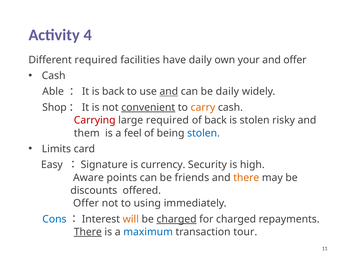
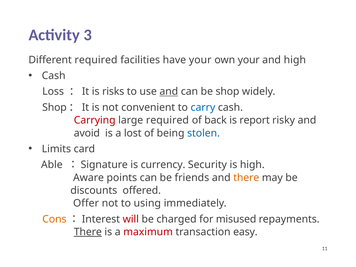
4: 4 -> 3 (88, 35)
have daily: daily -> your (200, 60)
and offer: offer -> high (295, 60)
Able: Able -> Loss (53, 92)
is back: back -> risks (113, 92)
be daily: daily -> shop (227, 92)
convenient underline: present -> none (148, 107)
carry colour: orange -> blue (203, 107)
is stolen: stolen -> report (255, 120)
them: them -> avoid (87, 133)
feel: feel -> lost (133, 133)
Easy: Easy -> Able (52, 165)
Cons colour: blue -> orange (54, 219)
will colour: orange -> red (131, 219)
charged underline: present -> none (177, 219)
for charged: charged -> misused (236, 219)
maximum colour: blue -> red (148, 232)
tour: tour -> easy (245, 232)
